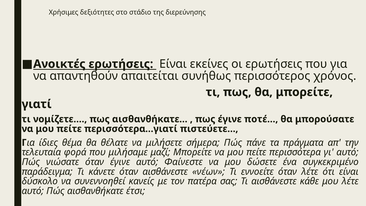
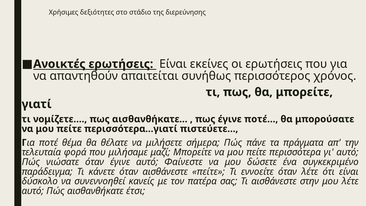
ίδιες: ίδιες -> ποτέ (48, 143)
αισθάνεστε νέων: νέων -> πείτε (209, 172)
κάθε: κάθε -> στην (309, 181)
